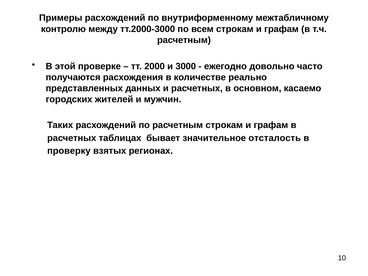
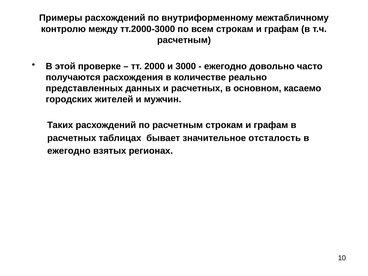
проверку: проверку -> ежегодно (69, 151)
